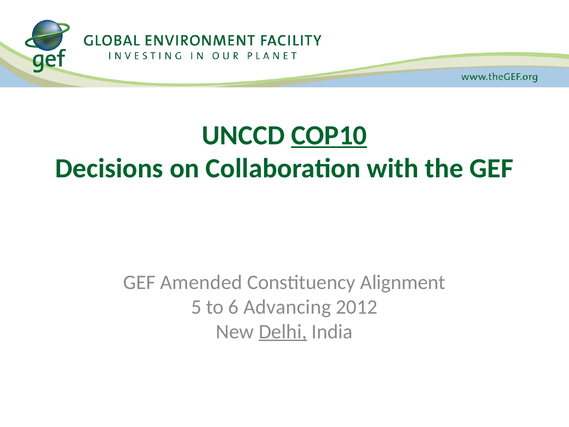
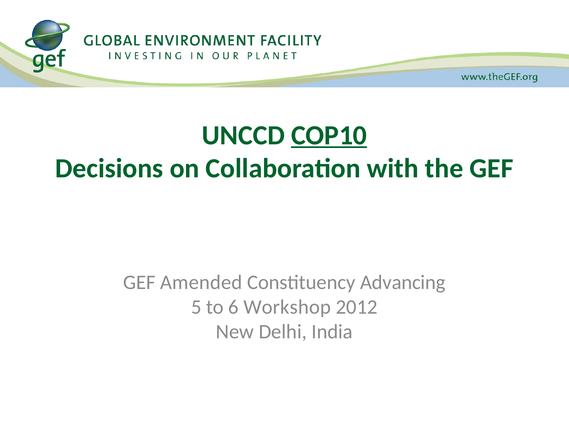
Alignment: Alignment -> Advancing (403, 282)
Advancing: Advancing -> Workshop (287, 307)
Delhi underline: present -> none (283, 331)
